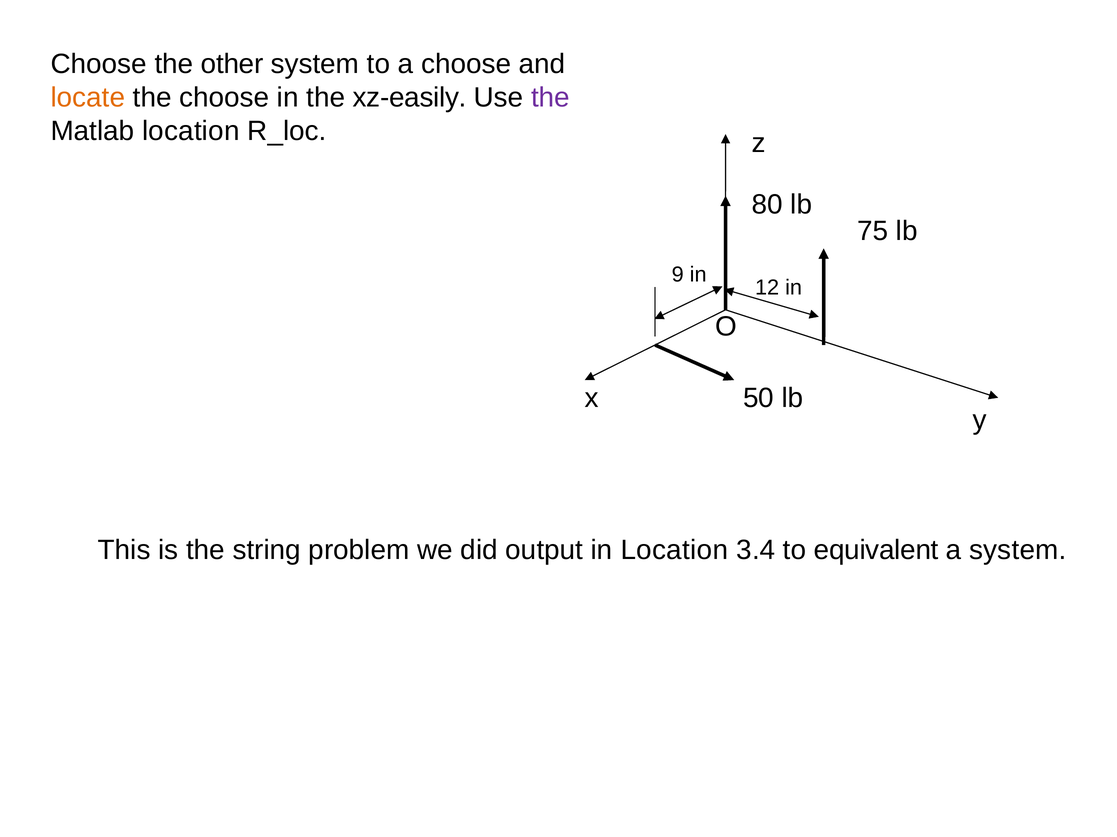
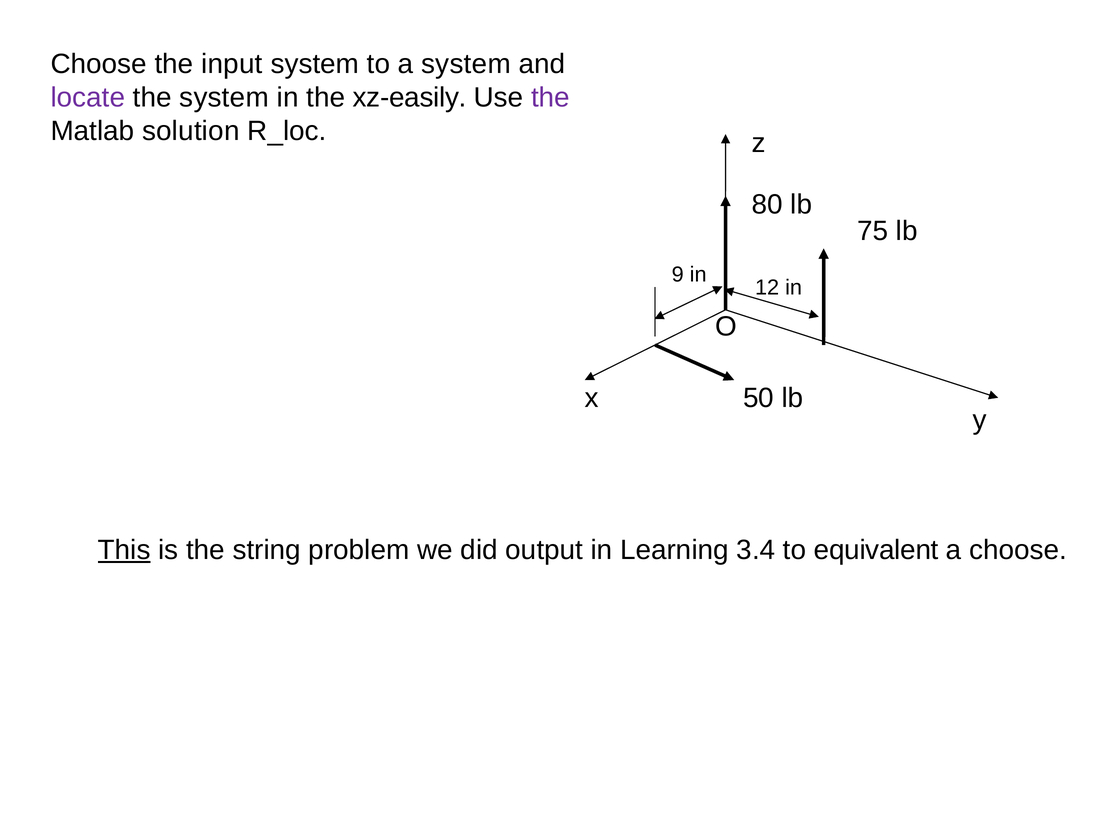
other: other -> input (232, 64)
a choose: choose -> system (466, 64)
locate colour: orange -> purple (88, 98)
the choose: choose -> system (224, 98)
Matlab location: location -> solution (191, 131)
This underline: none -> present (124, 550)
in Location: Location -> Learning (674, 550)
a system: system -> choose (1018, 550)
